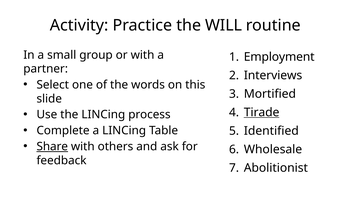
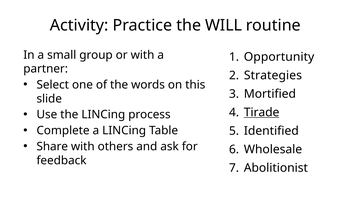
Employment: Employment -> Opportunity (279, 57)
Interviews: Interviews -> Strategies (273, 75)
Share underline: present -> none (52, 147)
